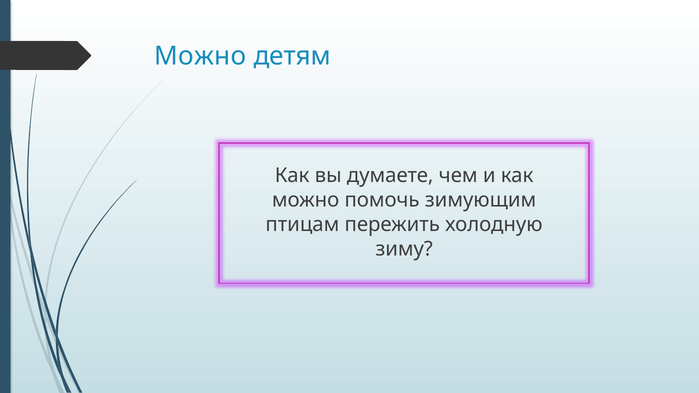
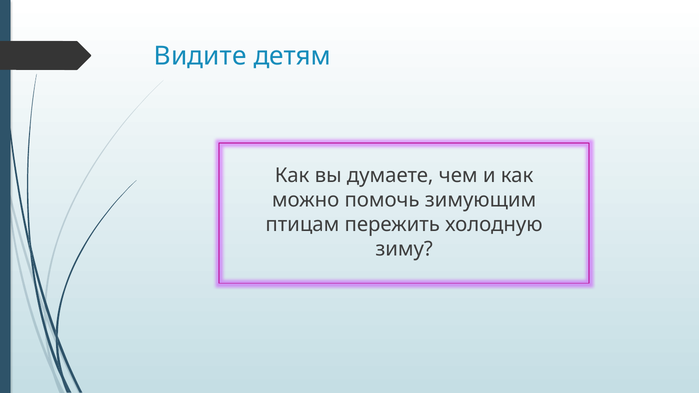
Можно: Можно -> Видите (200, 56)
